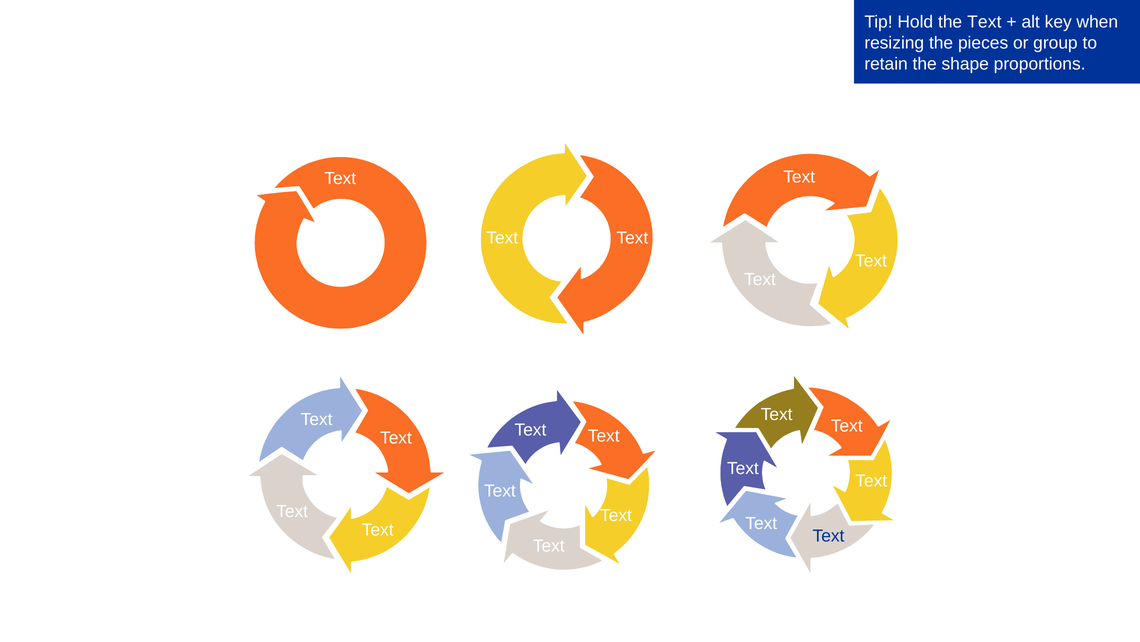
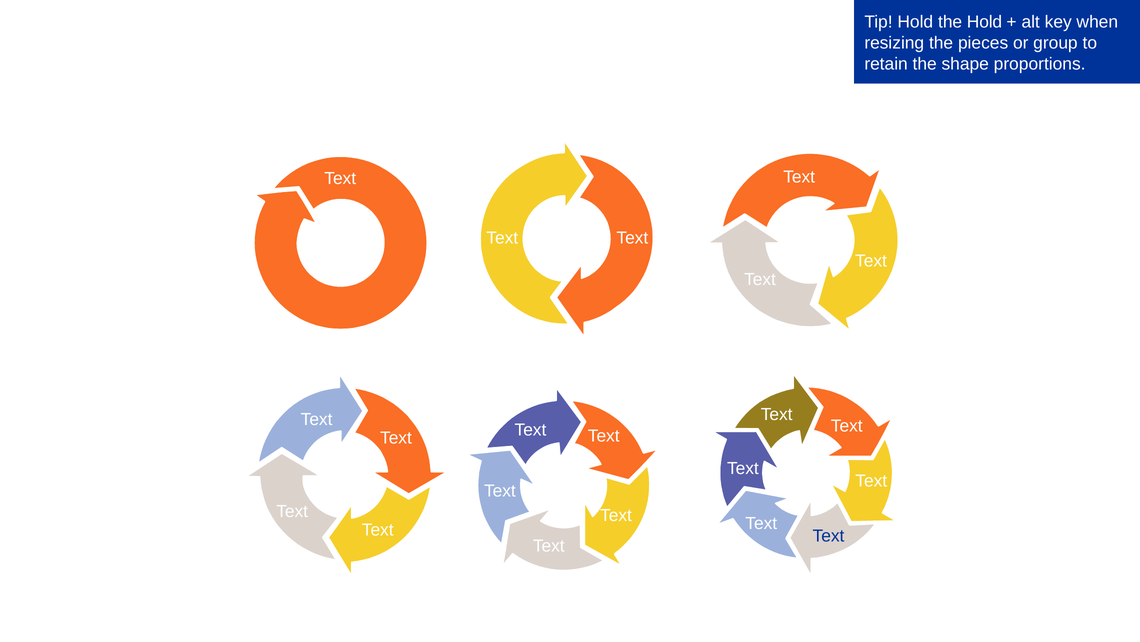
the Text: Text -> Hold (984, 22)
